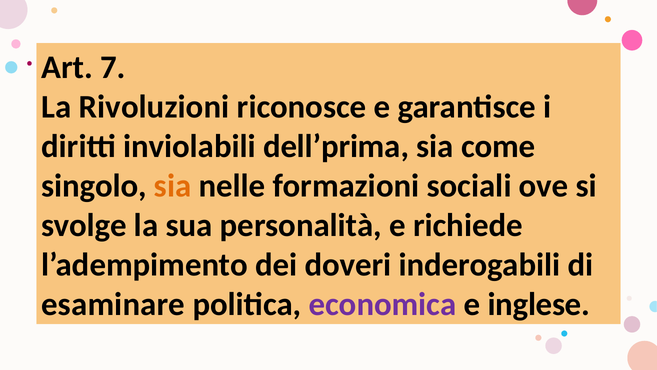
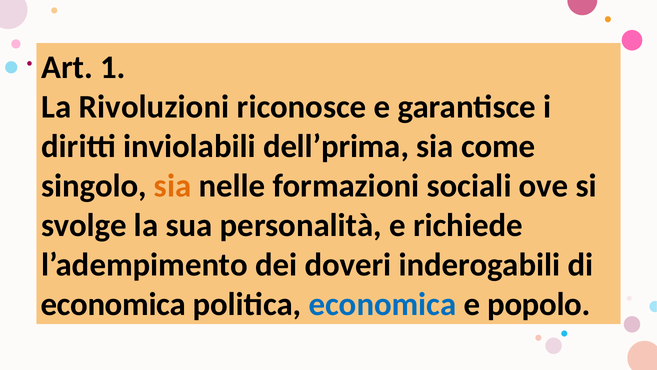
7: 7 -> 1 (113, 67)
esaminare: esaminare -> economica (113, 304)
economica colour: purple -> blue (383, 304)
inglese: inglese -> popolo (539, 304)
